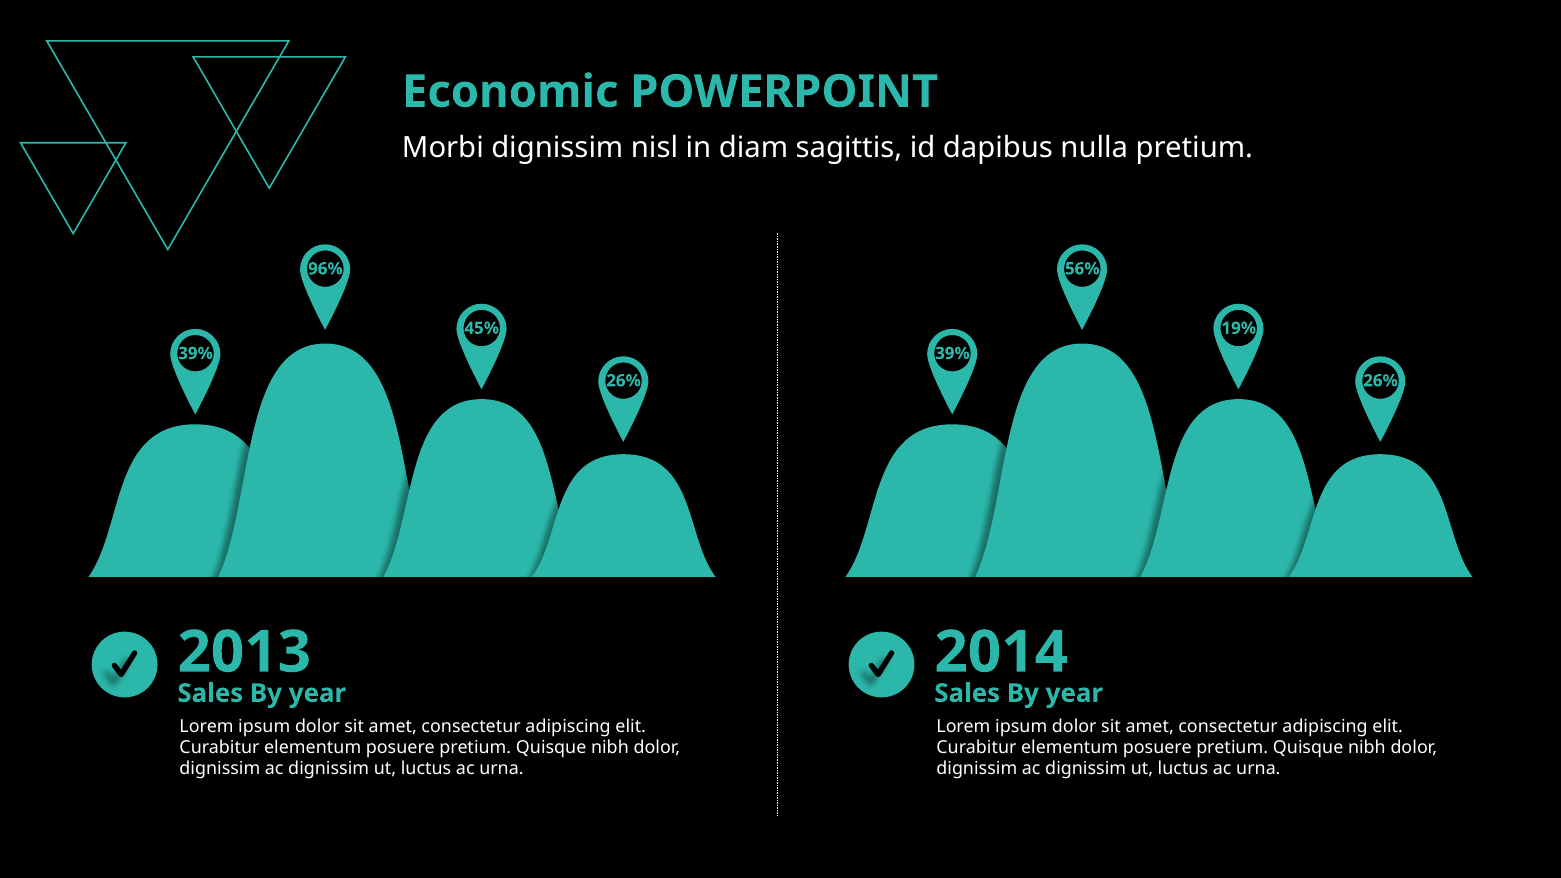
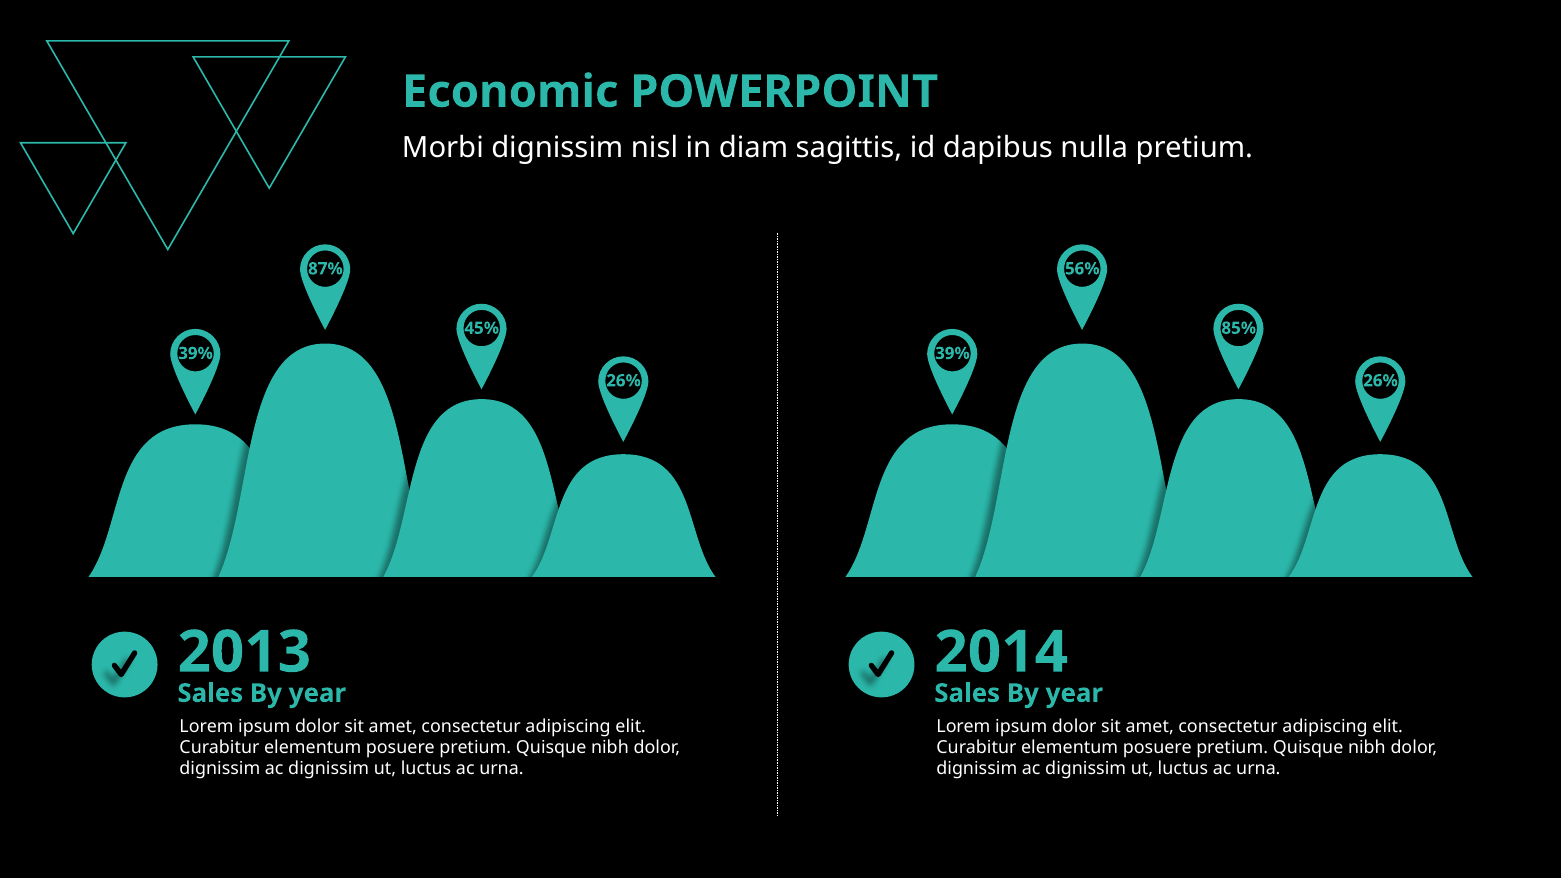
96%: 96% -> 87% (325, 269)
19%: 19% -> 85% (1239, 328)
